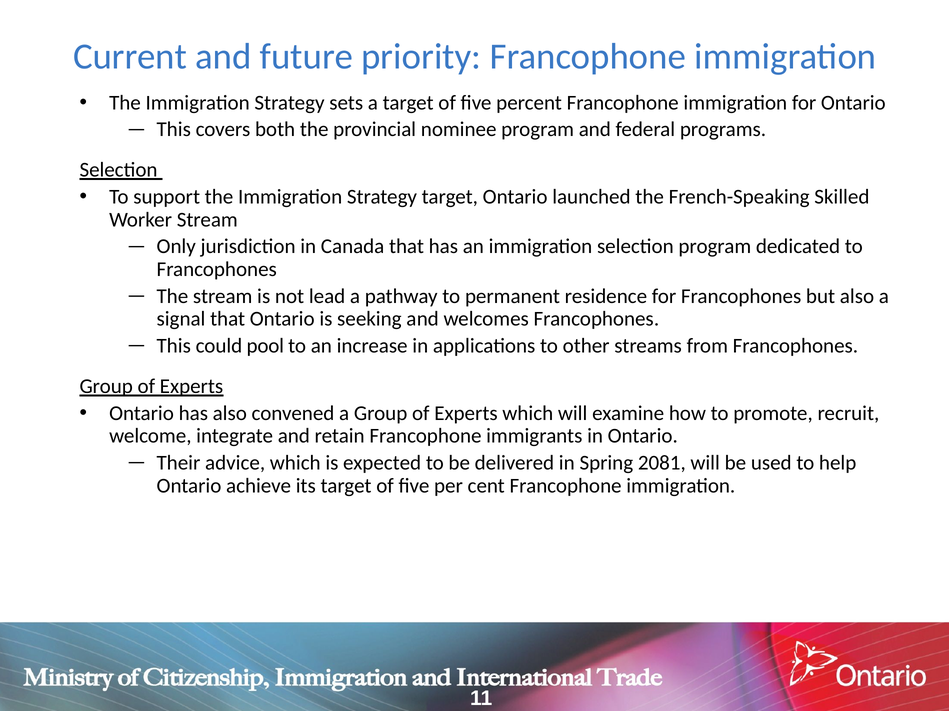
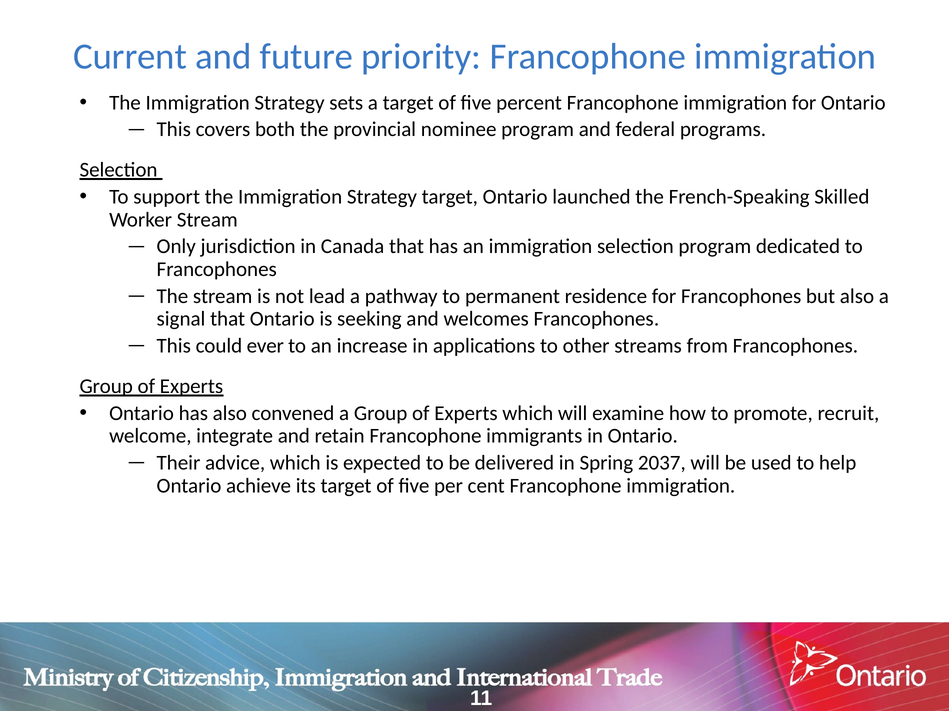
pool: pool -> ever (265, 346)
2081: 2081 -> 2037 (662, 463)
